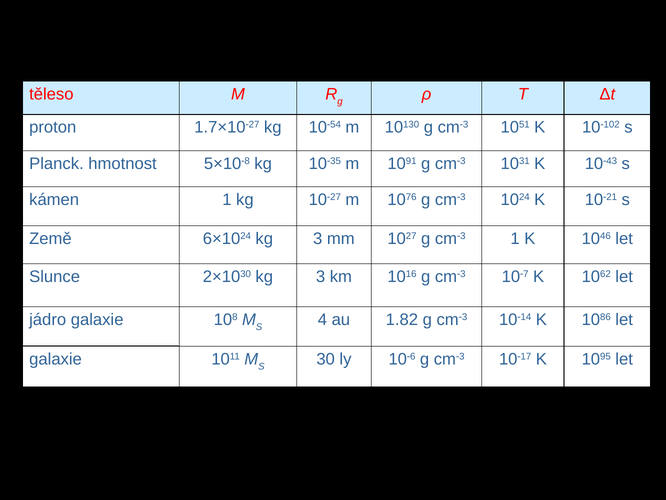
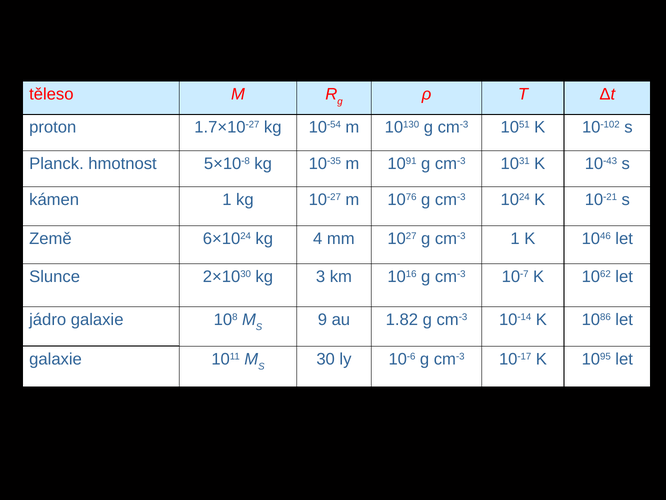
6×1024 kg 3: 3 -> 4 (318, 238)
4: 4 -> 9 (322, 320)
